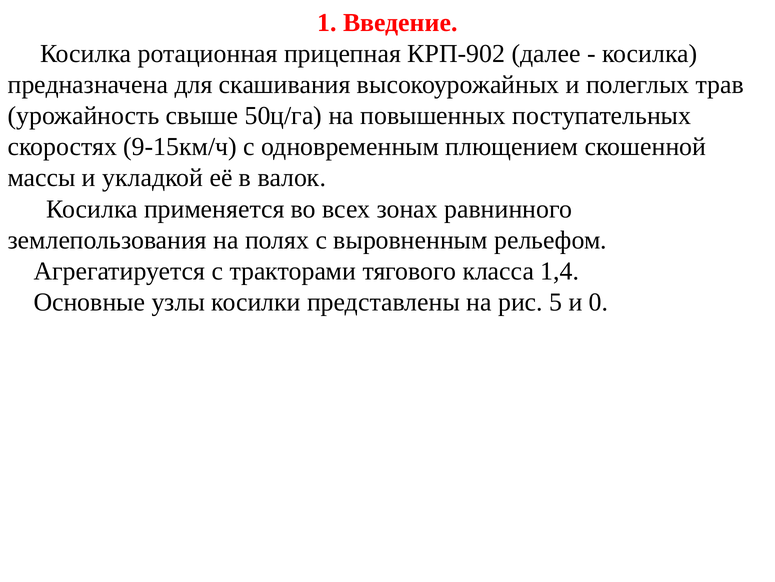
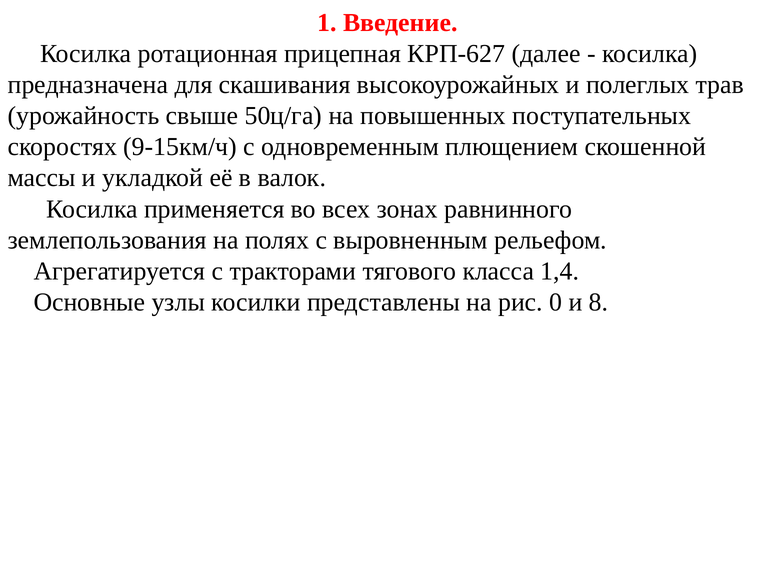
КРП-902: КРП-902 -> КРП-627 (456, 54)
5: 5 -> 0 (556, 302)
0: 0 -> 8 (599, 302)
